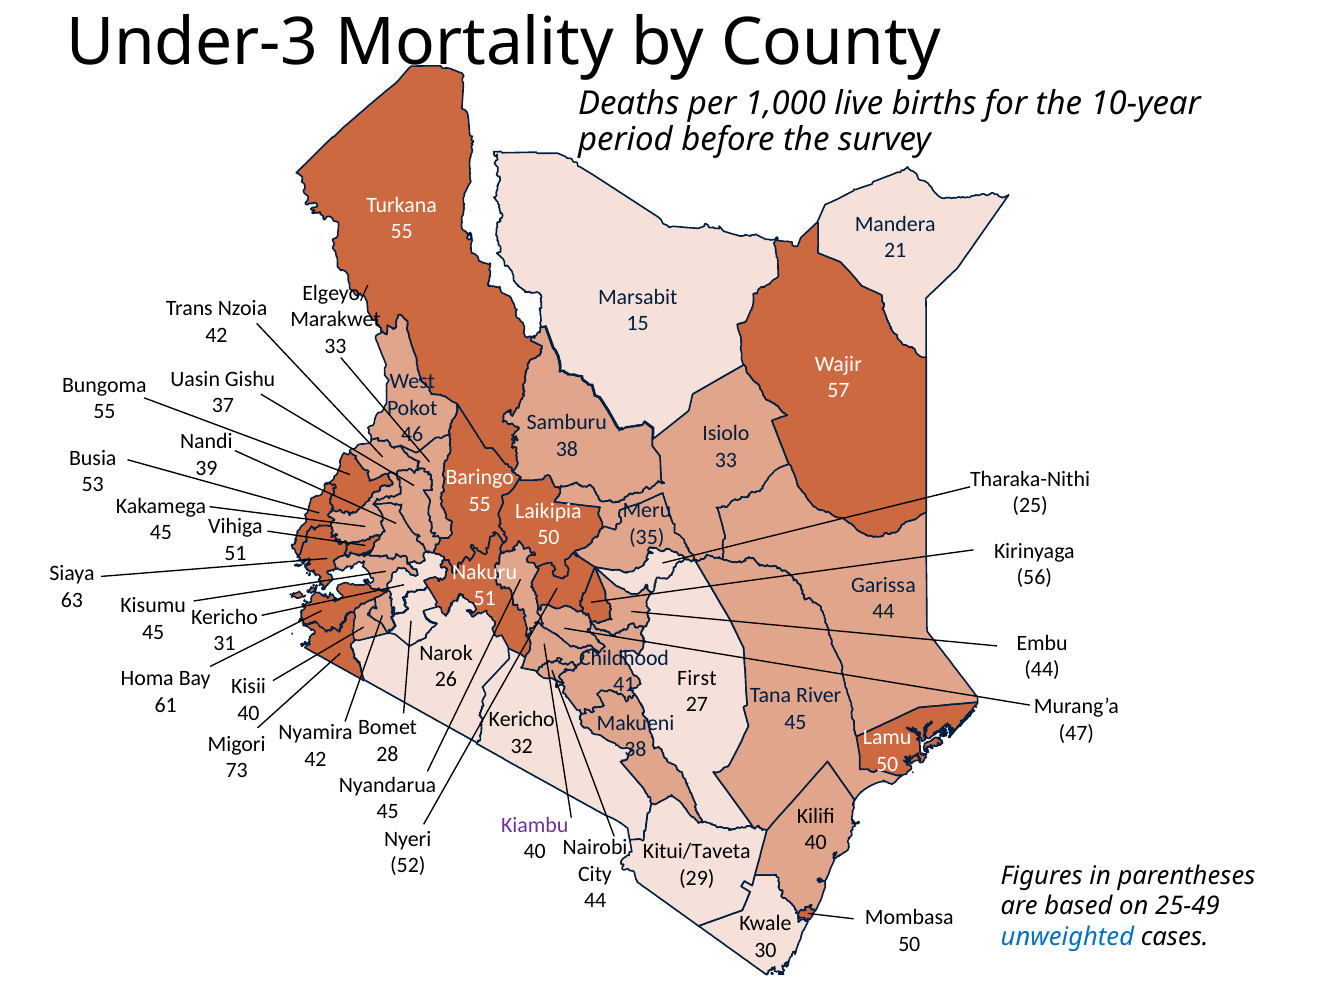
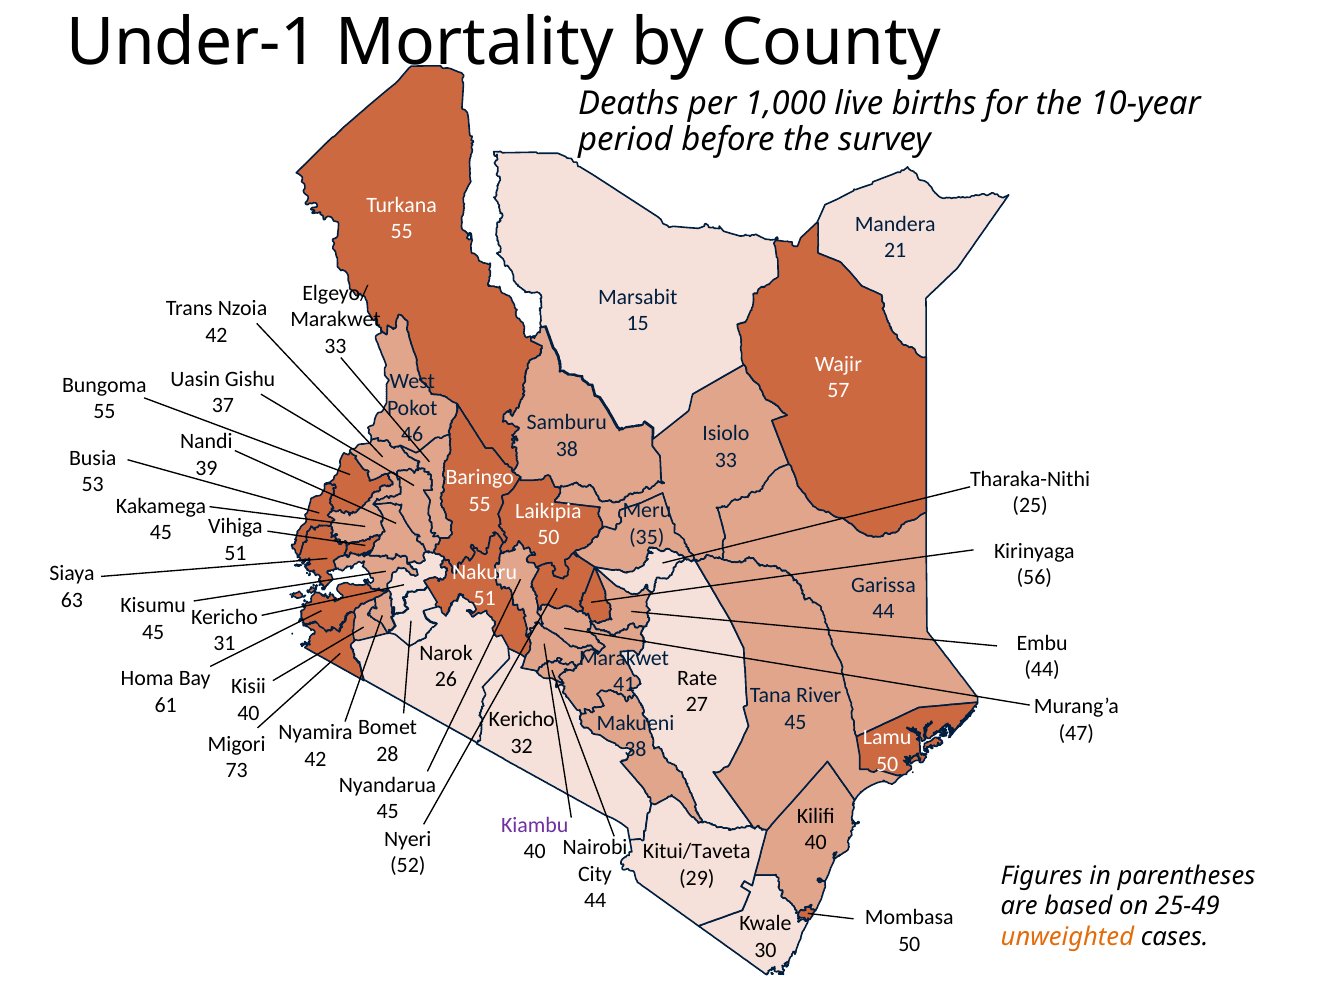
Under-3: Under-3 -> Under-1 (192, 42)
Childhood: Childhood -> Marakwet (624, 658)
First: First -> Rate (697, 678)
unweighted colour: blue -> orange (1067, 937)
